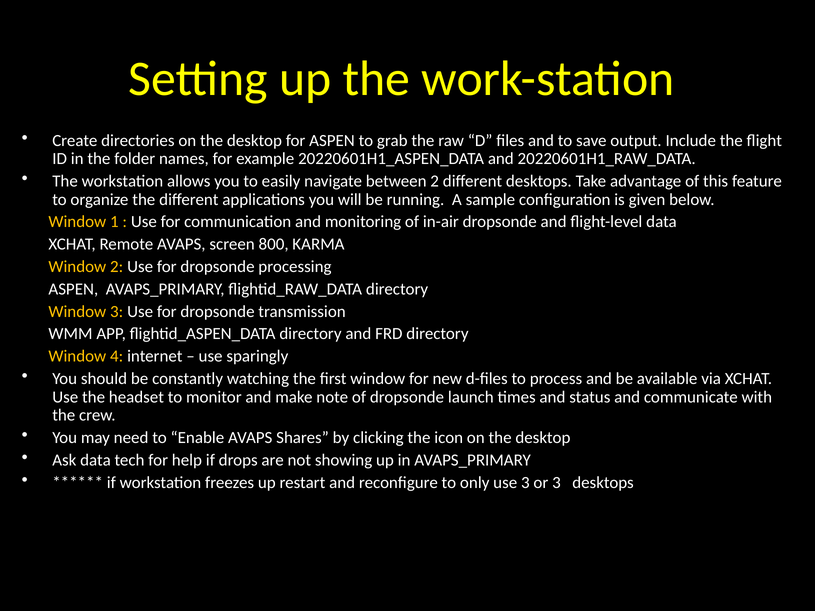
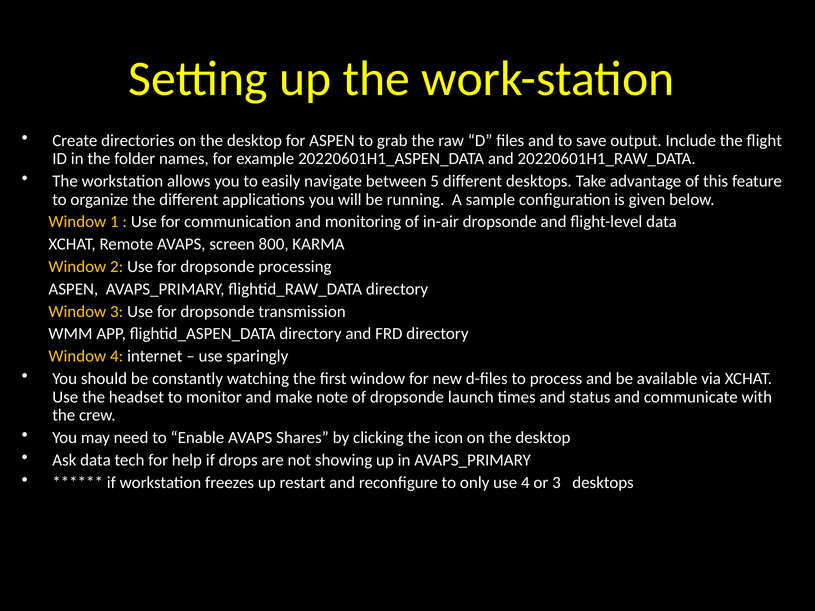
between 2: 2 -> 5 (435, 181)
use 3: 3 -> 4 (525, 483)
